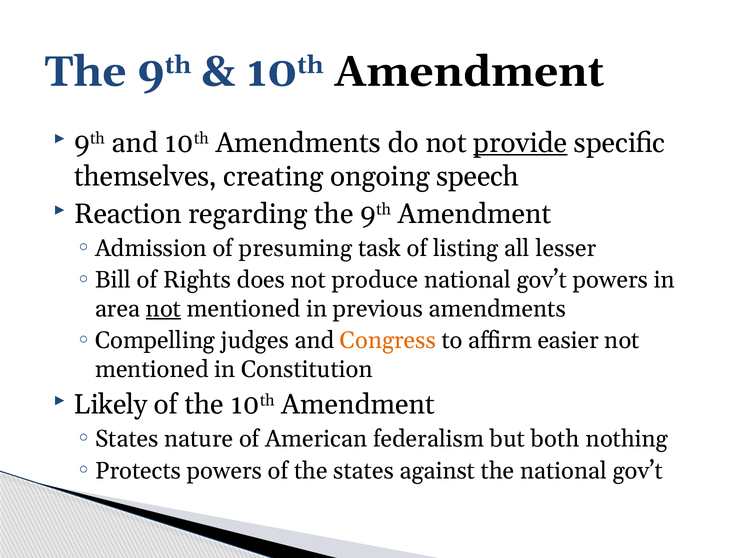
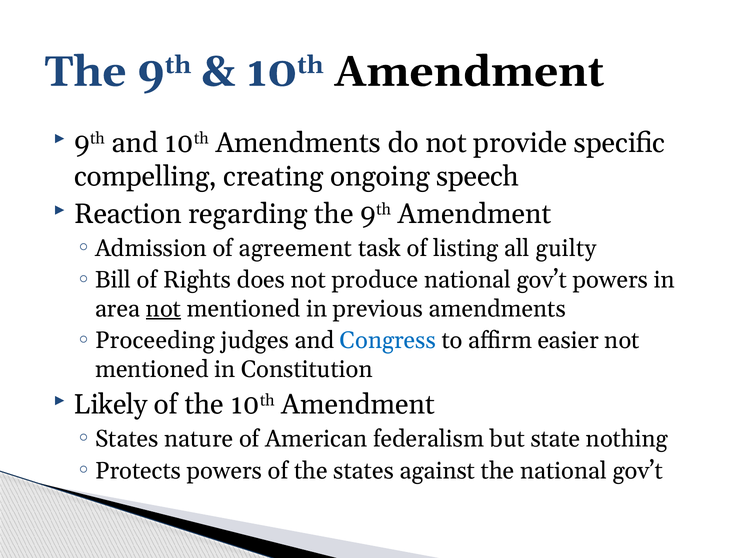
provide underline: present -> none (520, 143)
themselves: themselves -> compelling (146, 176)
presuming: presuming -> agreement (295, 248)
lesser: lesser -> guilty (566, 248)
Compelling: Compelling -> Proceeding (155, 341)
Congress colour: orange -> blue (388, 341)
both: both -> state (555, 439)
